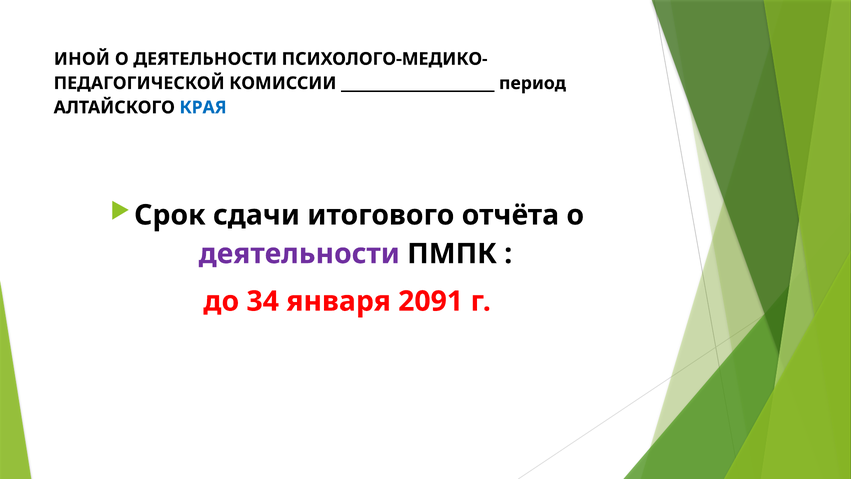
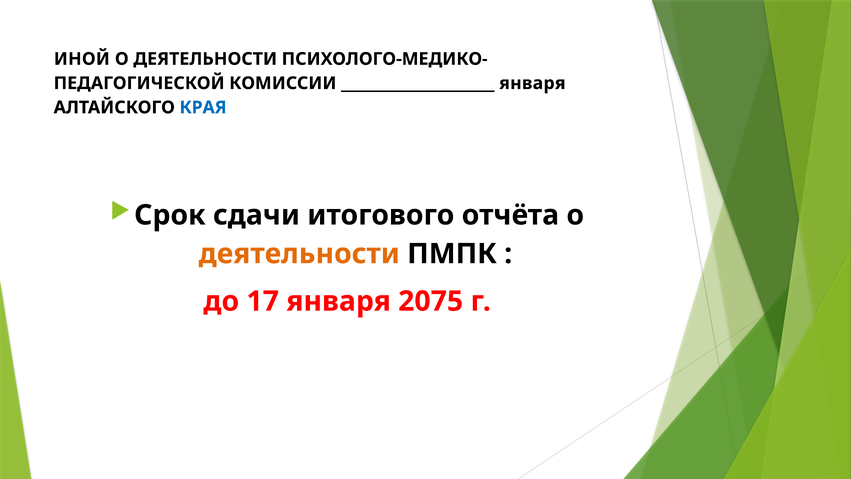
период: период -> января (532, 83)
деятельности colour: purple -> orange (299, 254)
34: 34 -> 17 (263, 301)
2091: 2091 -> 2075 (431, 301)
